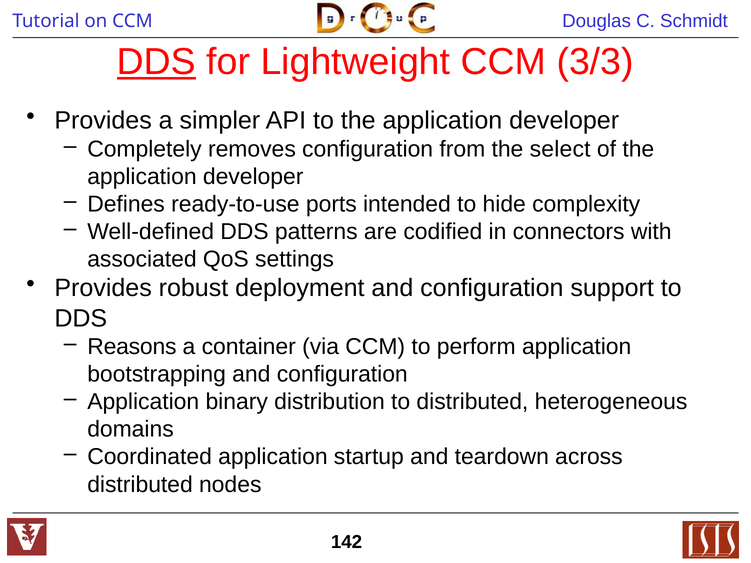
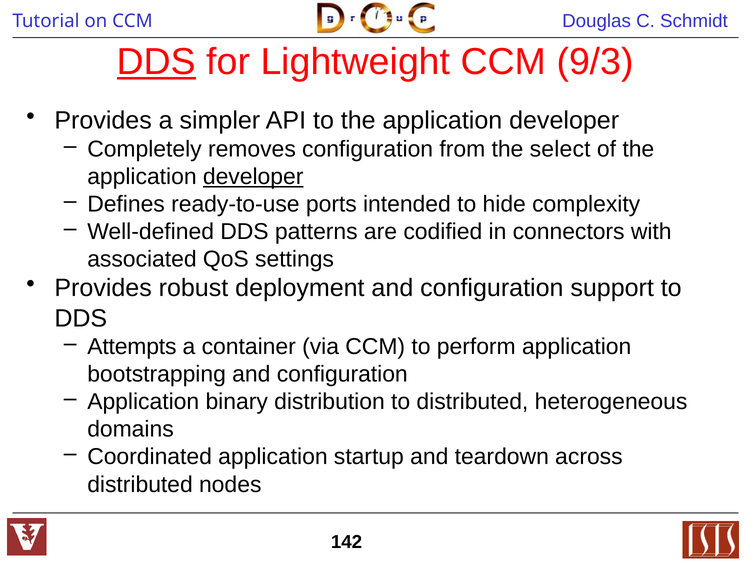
3/3: 3/3 -> 9/3 (595, 62)
developer underline: none -> present (253, 177)
Reasons: Reasons -> Attempts (132, 347)
